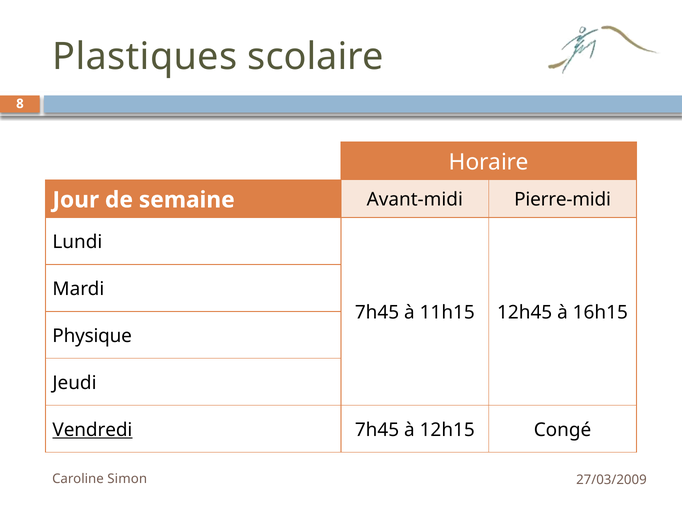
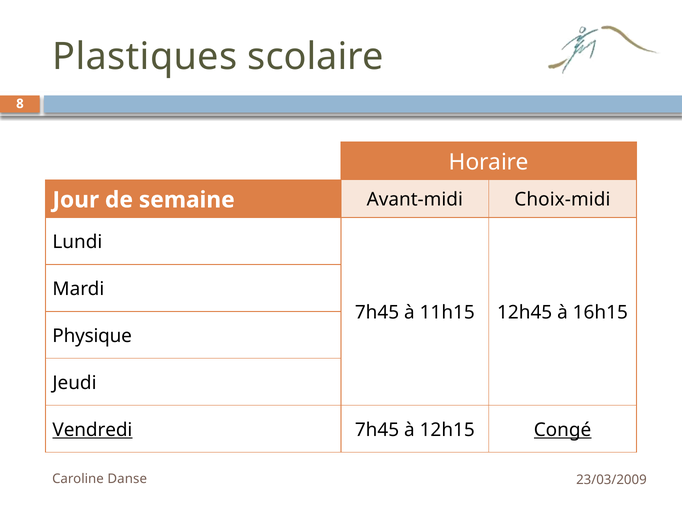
Pierre-midi: Pierre-midi -> Choix-midi (562, 200)
Congé underline: none -> present (563, 430)
Simon: Simon -> Danse (127, 479)
27/03/2009: 27/03/2009 -> 23/03/2009 (611, 481)
